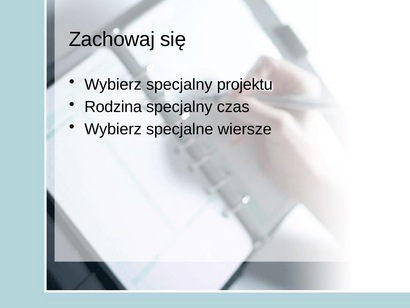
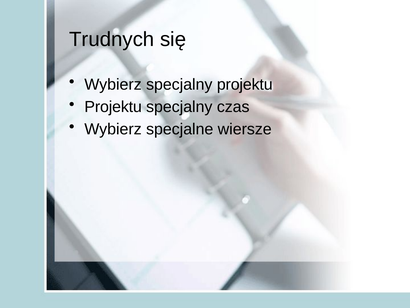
Zachowaj: Zachowaj -> Trudnych (112, 39)
Rodzina: Rodzina -> Projektu (113, 107)
